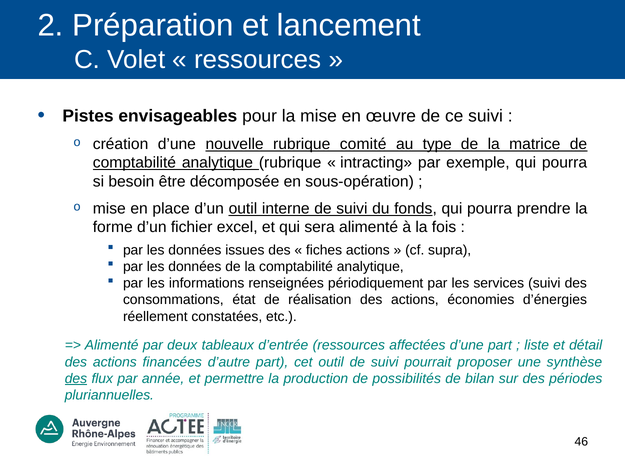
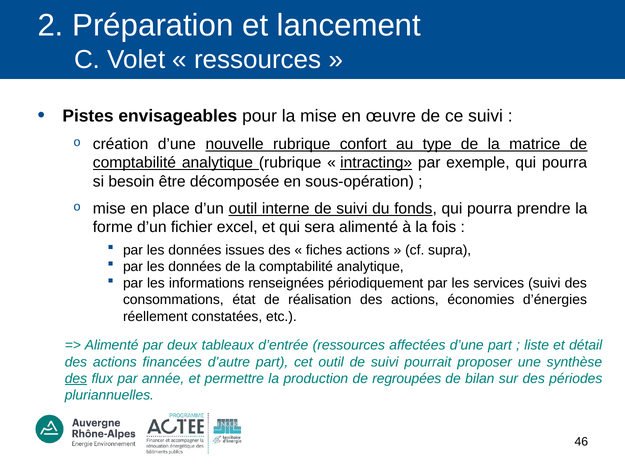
comité: comité -> confort (363, 144)
intracting underline: none -> present (376, 163)
possibilités: possibilités -> regroupées (407, 379)
